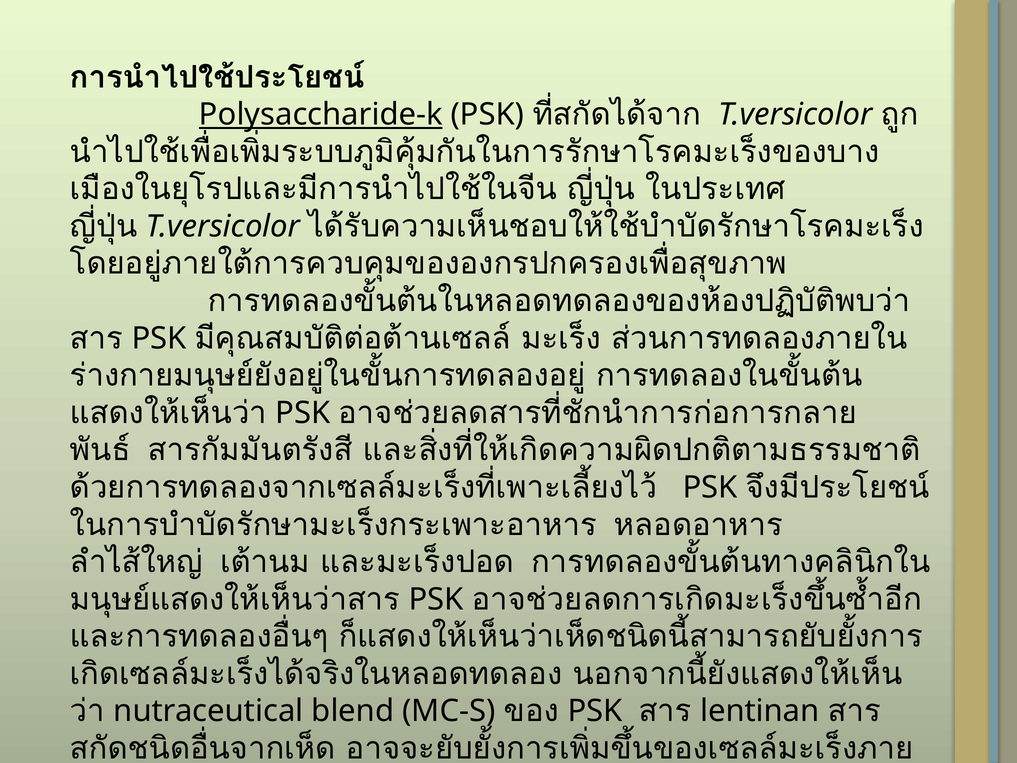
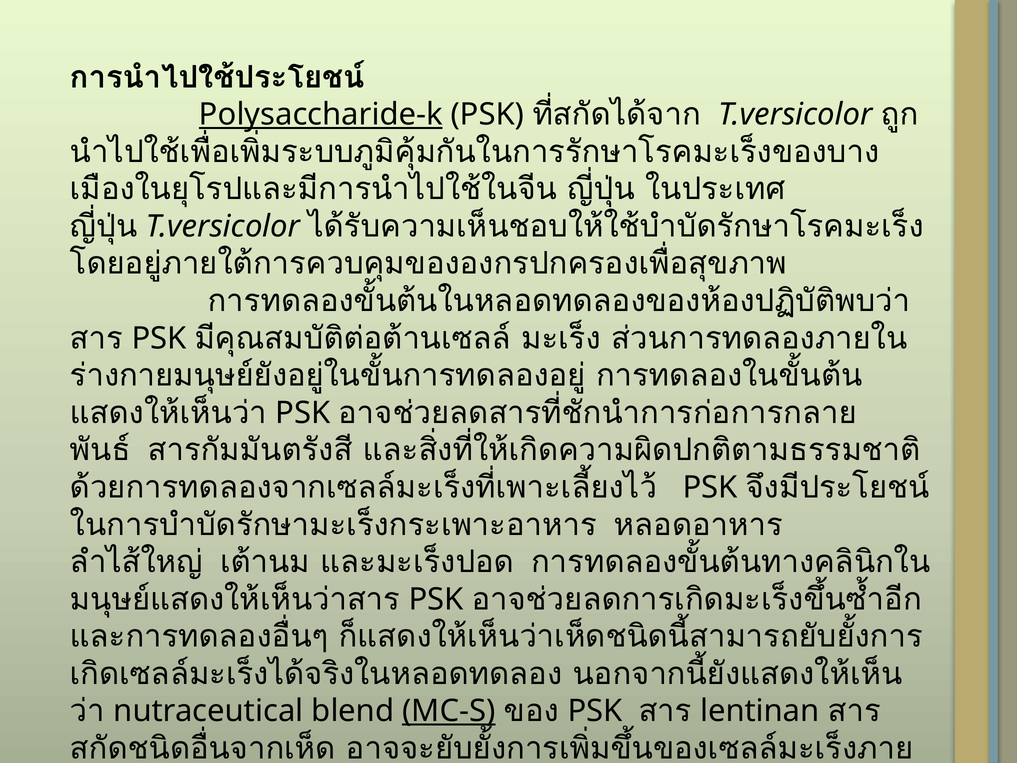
MC-S underline: none -> present (449, 711)
